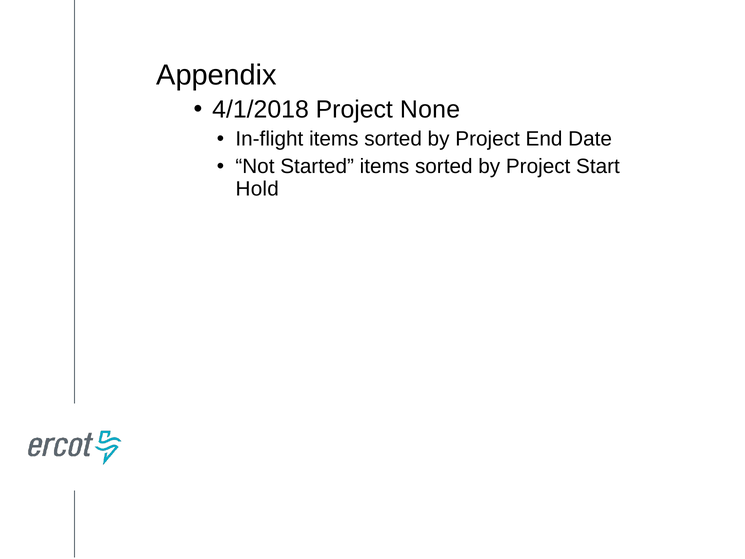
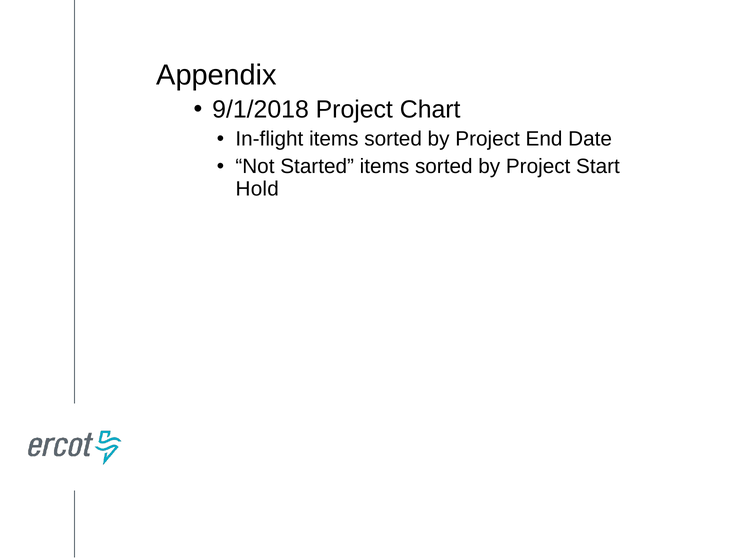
4/1/2018: 4/1/2018 -> 9/1/2018 (261, 109)
None: None -> Chart (430, 109)
